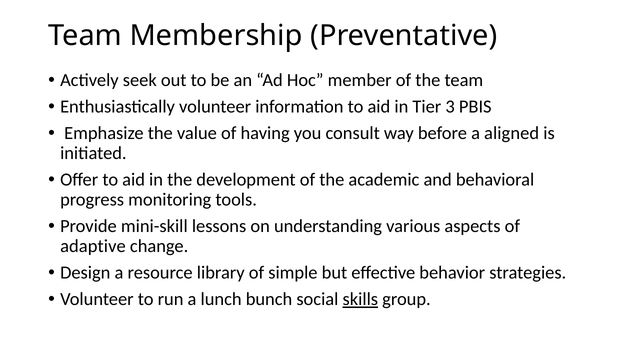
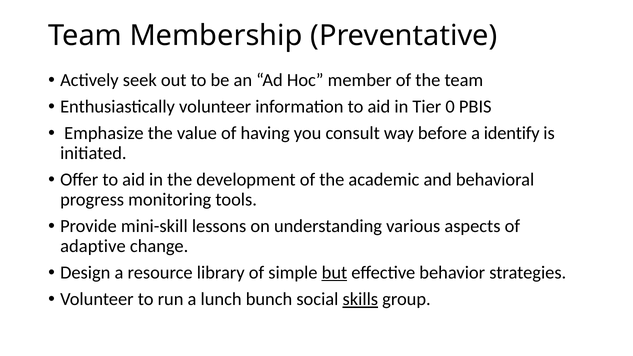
3: 3 -> 0 (450, 107)
aligned: aligned -> identify (512, 133)
but underline: none -> present (334, 273)
